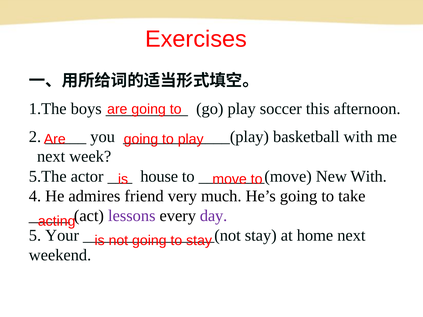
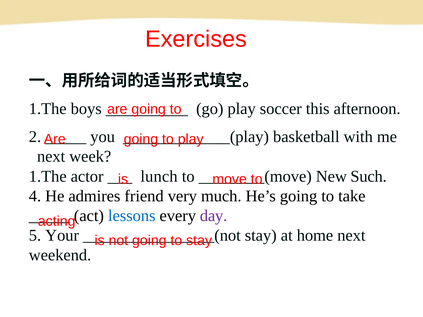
5.The: 5.The -> 1.The (48, 176)
house: house -> lunch (159, 176)
New With: With -> Such (369, 176)
lessons colour: purple -> blue (132, 216)
